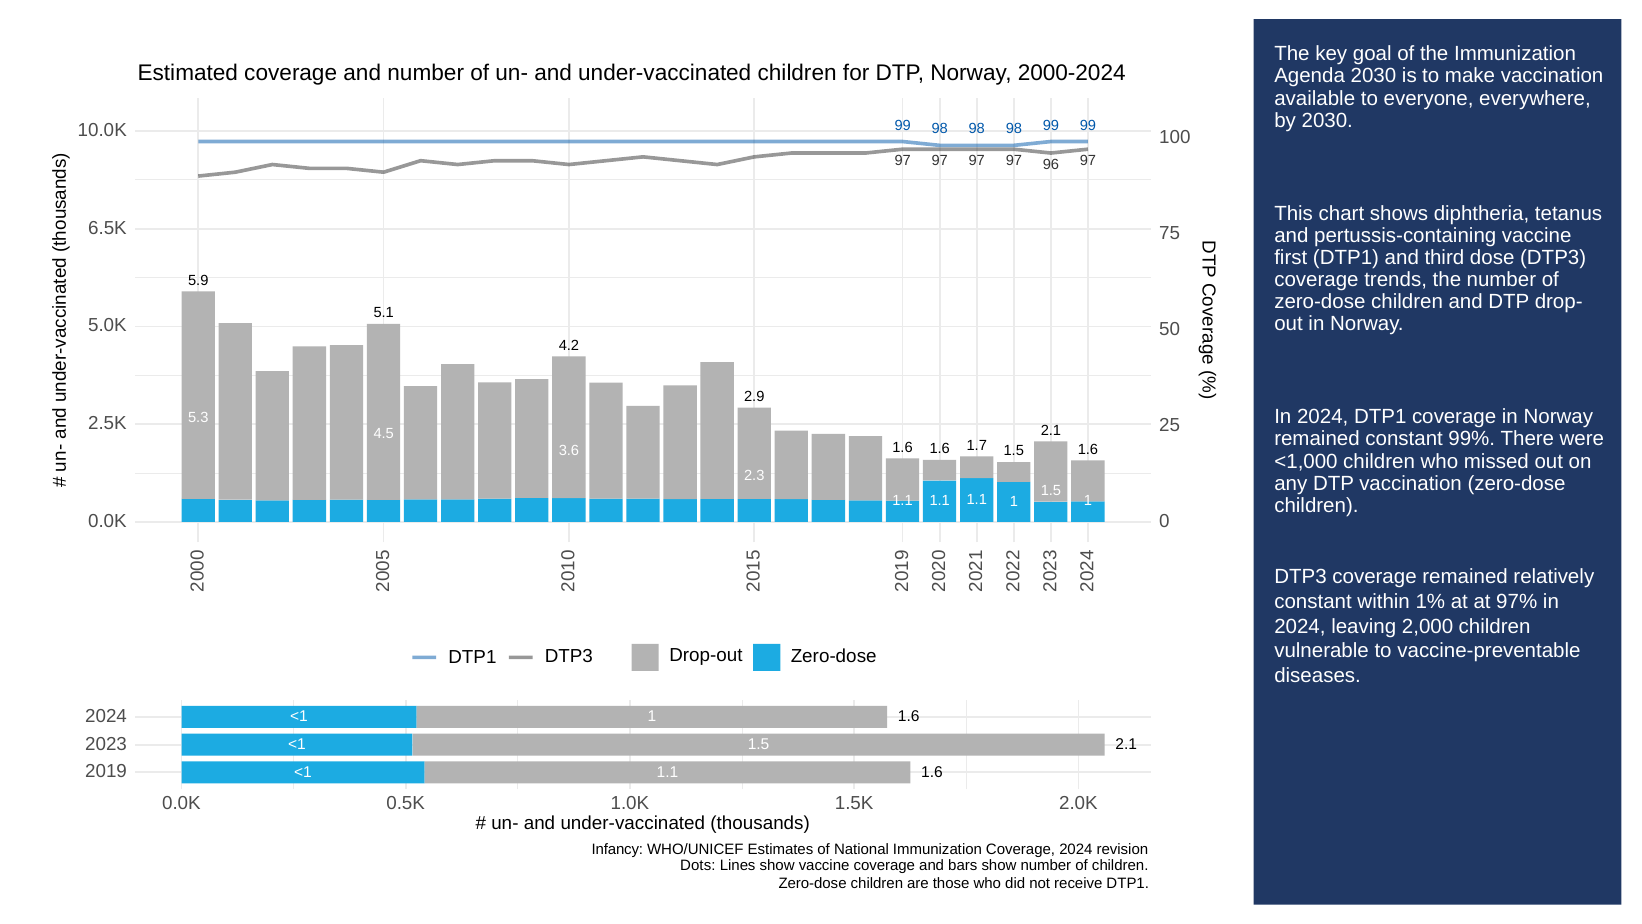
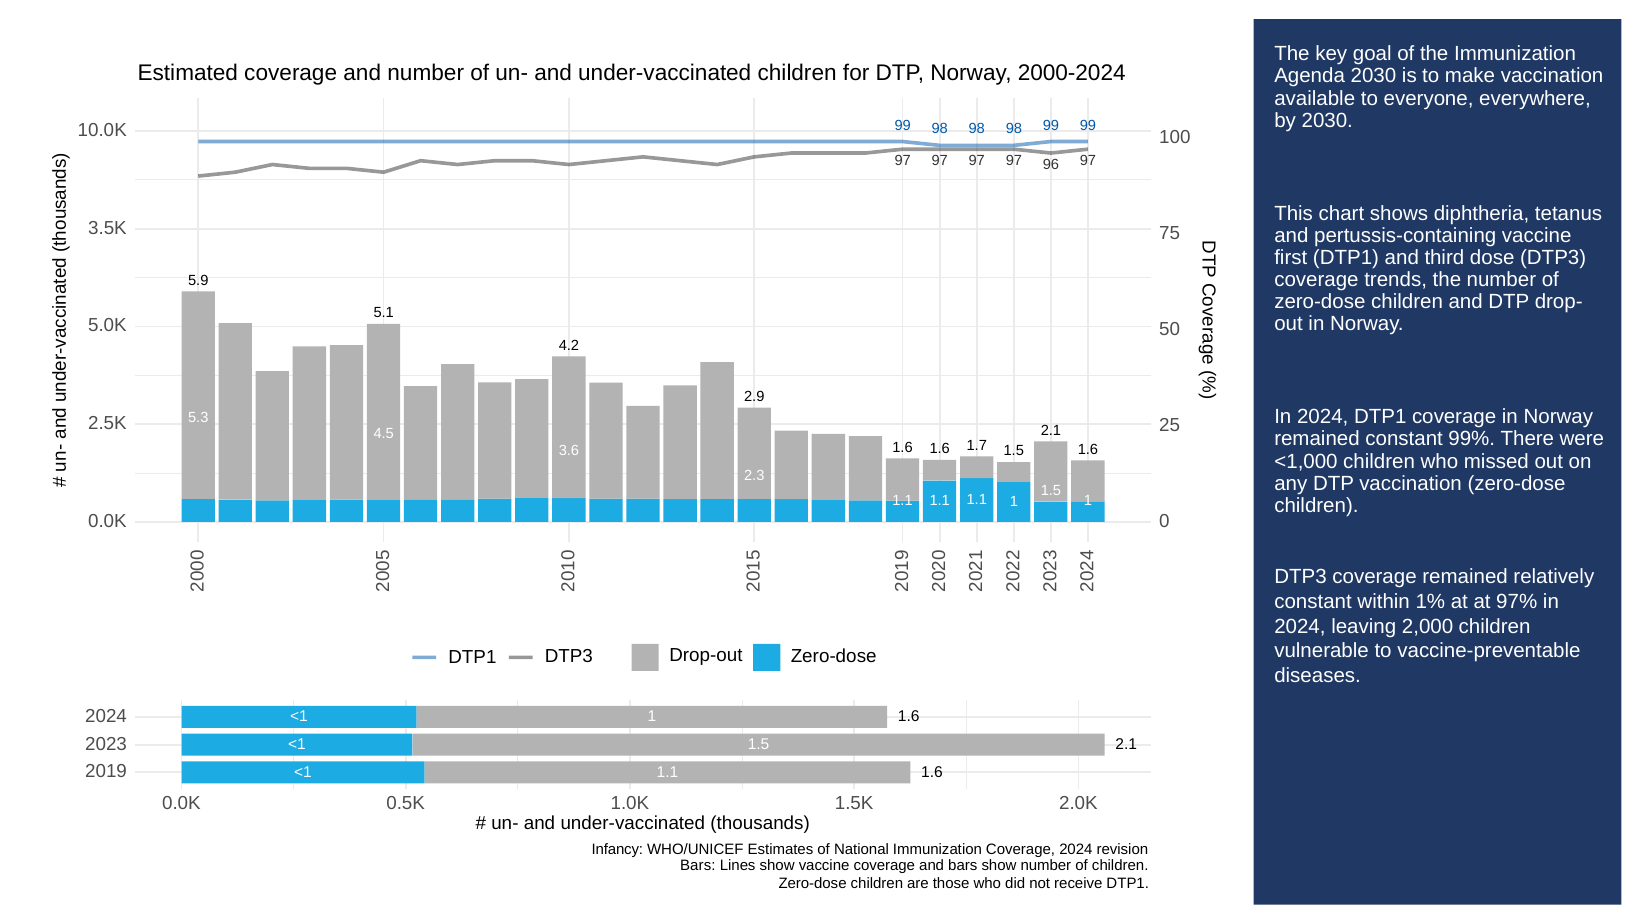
6.5K: 6.5K -> 3.5K (107, 228)
Dots: Dots -> Bars (698, 866)
